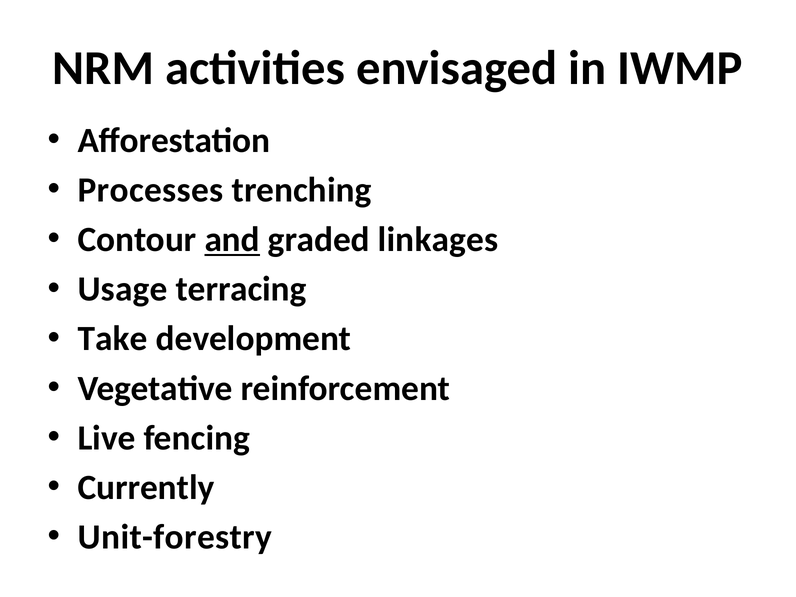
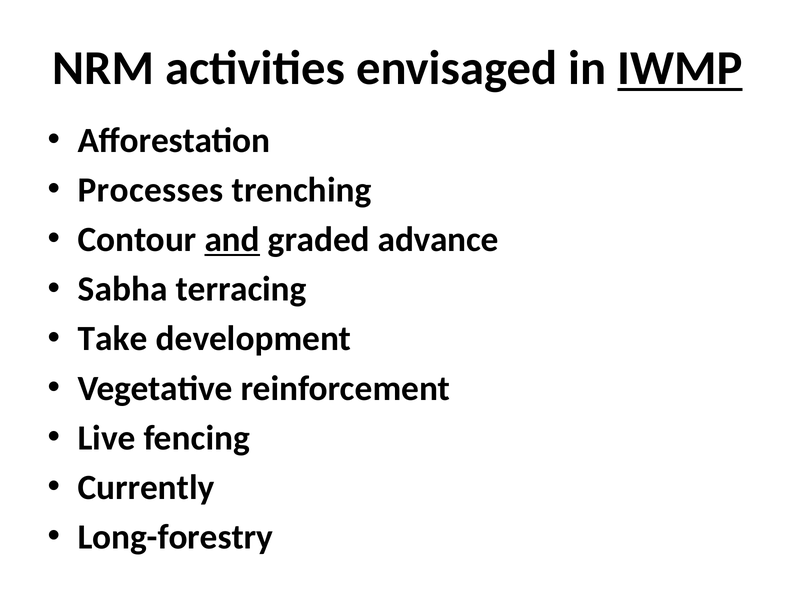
IWMP underline: none -> present (680, 68)
linkages: linkages -> advance (438, 240)
Usage: Usage -> Sabha (123, 289)
Unit-forestry: Unit-forestry -> Long-forestry (175, 537)
